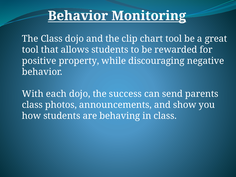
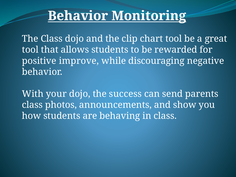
property: property -> improve (79, 61)
each: each -> your (56, 94)
